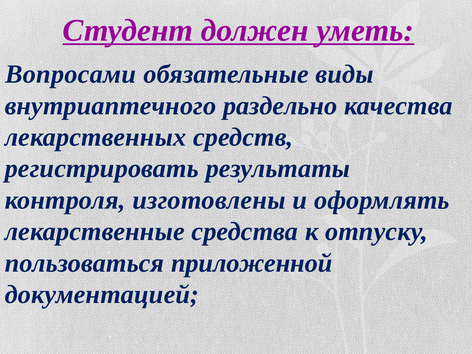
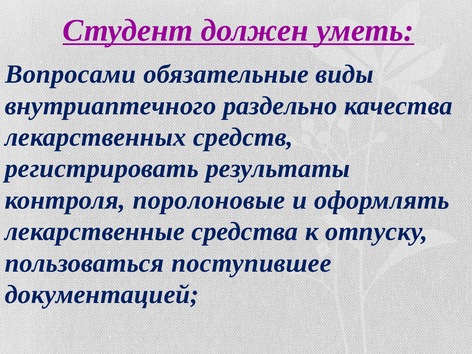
изготовлены: изготовлены -> поролоновые (209, 200)
приложенной: приложенной -> поступившее (252, 263)
